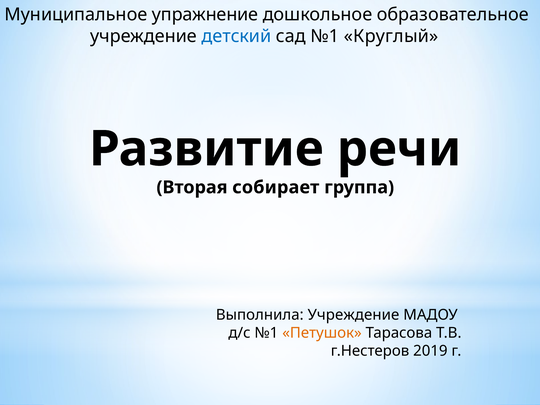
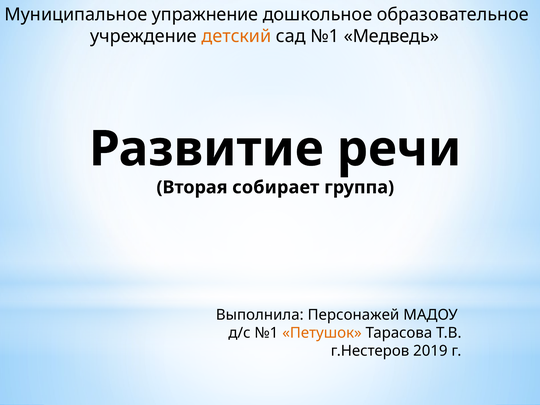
детский colour: blue -> orange (236, 36)
Круглый: Круглый -> Медведь (391, 36)
Выполнила Учреждение: Учреждение -> Персонажей (353, 315)
